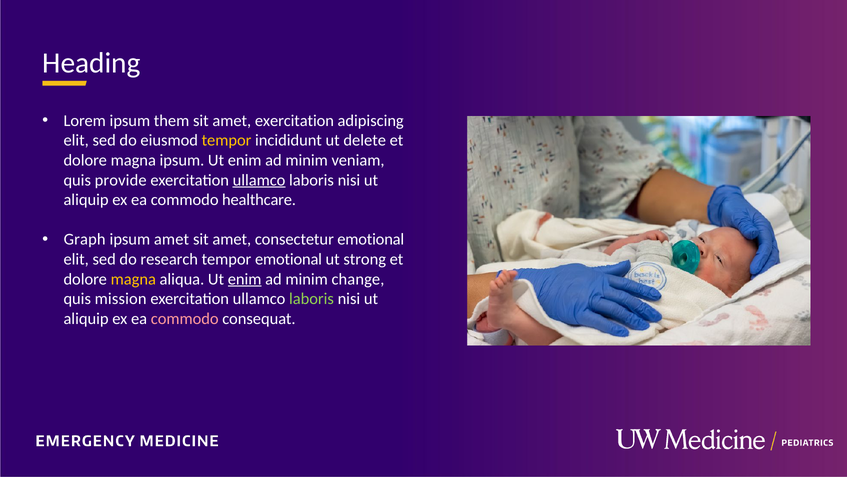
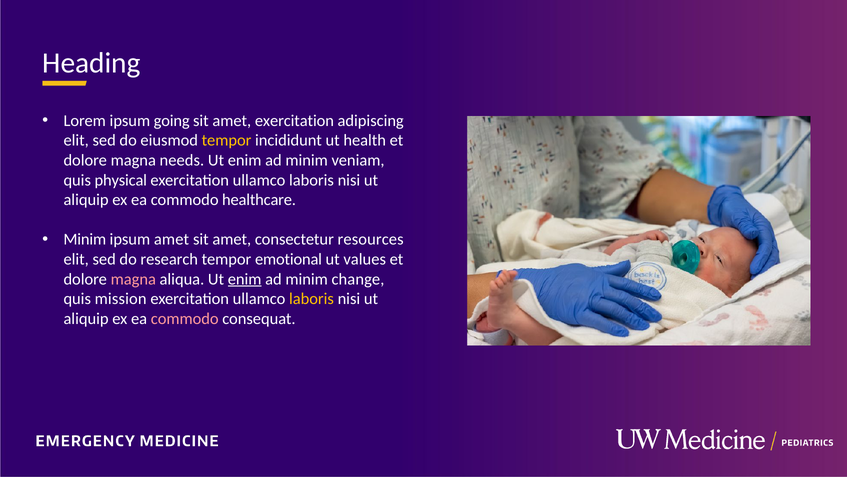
them: them -> going (172, 121)
delete: delete -> health (365, 140)
magna ipsum: ipsum -> needs (182, 160)
provide: provide -> physical (121, 180)
ullamco underline: present -> none (259, 180)
Graph: Graph -> Minim (85, 239)
consectetur emotional: emotional -> resources (371, 239)
strong: strong -> values (365, 259)
magna colour: yellow -> pink (133, 279)
laboris colour: light green -> yellow (311, 299)
